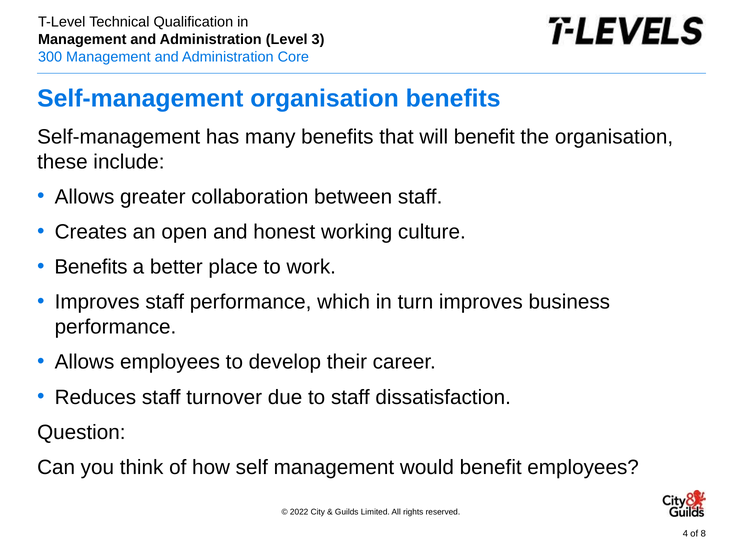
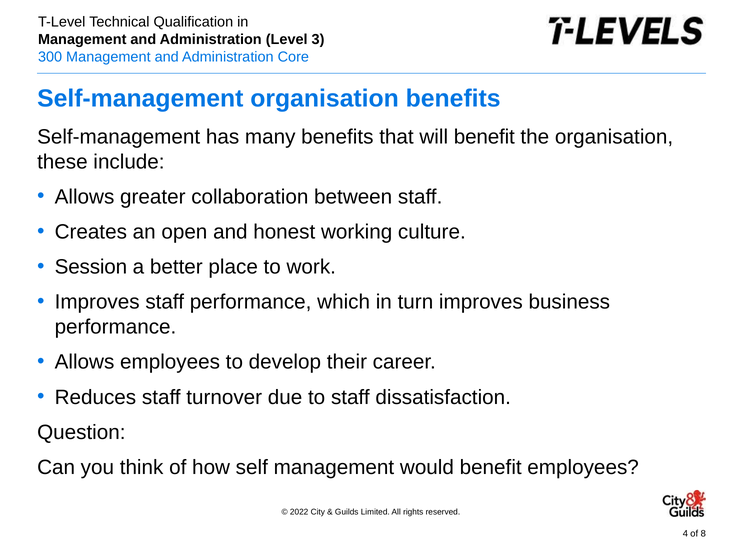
Benefits: Benefits -> Session (91, 267)
